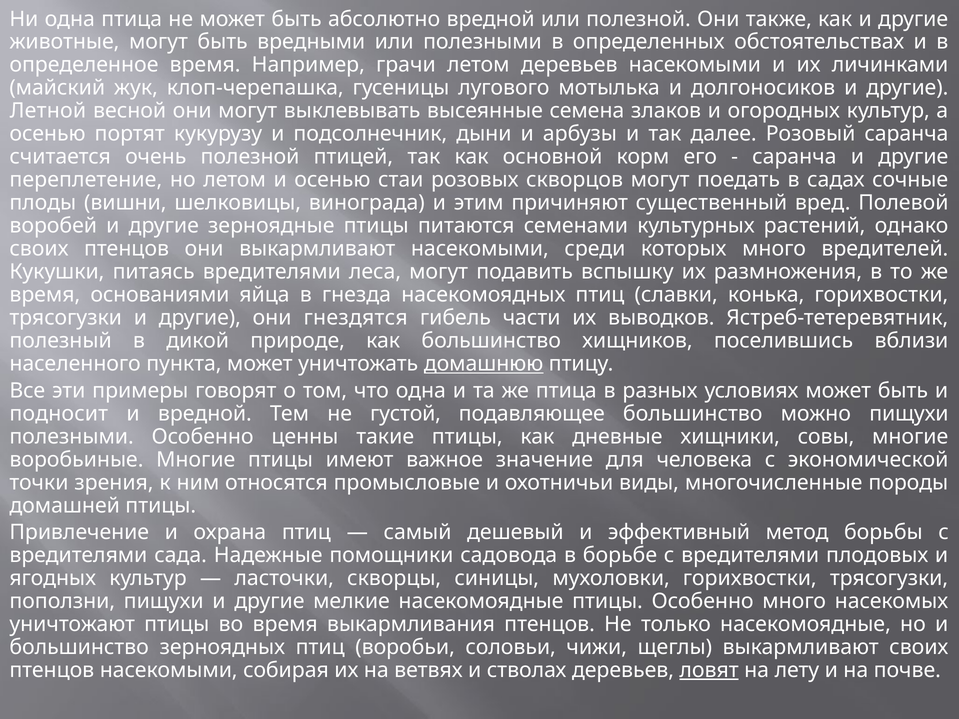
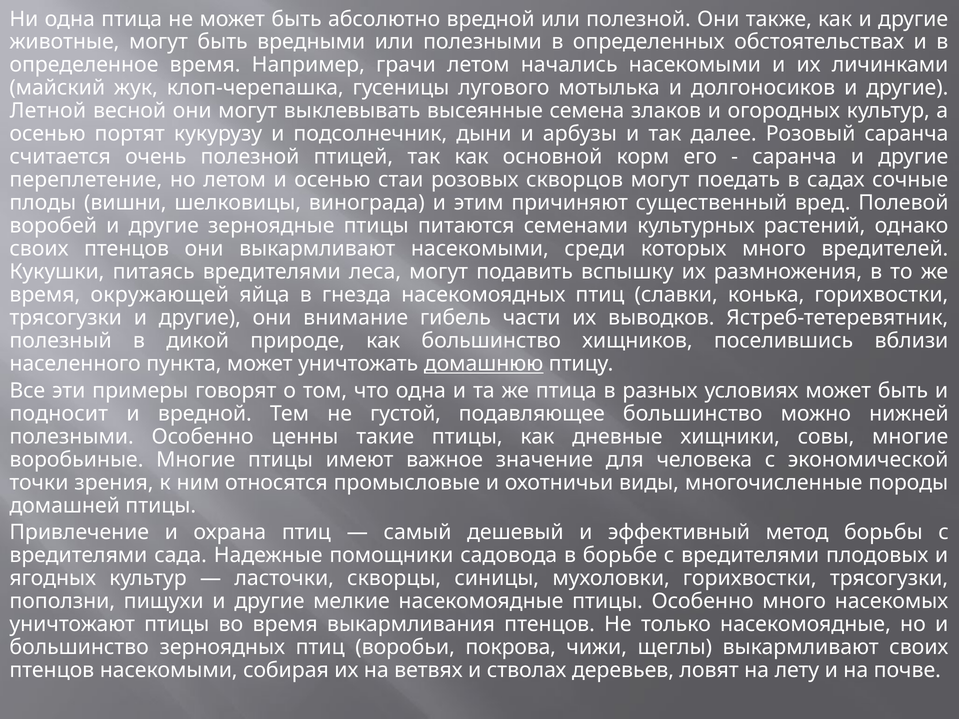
летом деревьев: деревьев -> начались (569, 65)
основаниями: основаниями -> окружающей (160, 295)
гнездятся: гнездятся -> внимание (356, 318)
можно пищухи: пищухи -> нижней (909, 414)
соловьи: соловьи -> покрова (511, 647)
ловят underline: present -> none (709, 670)
